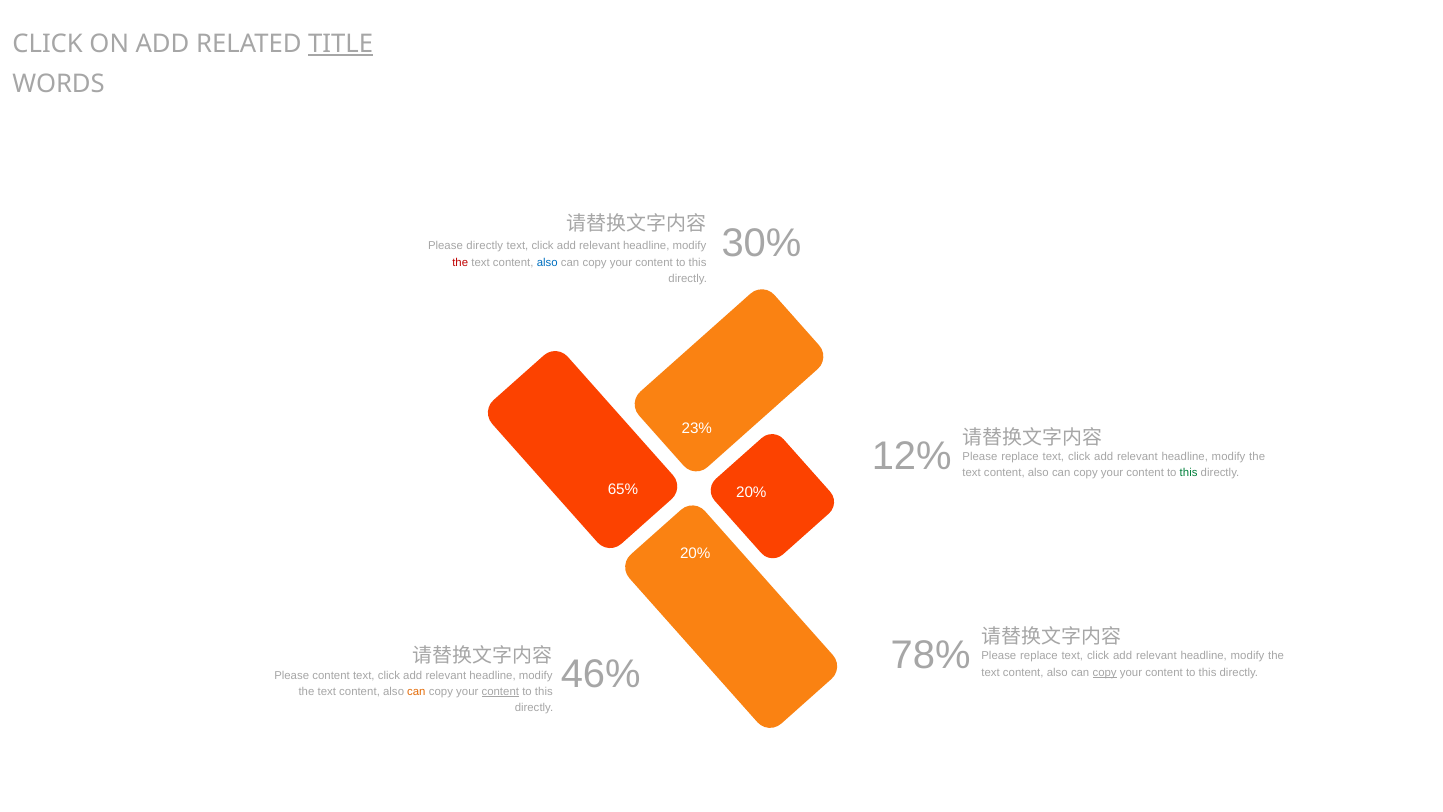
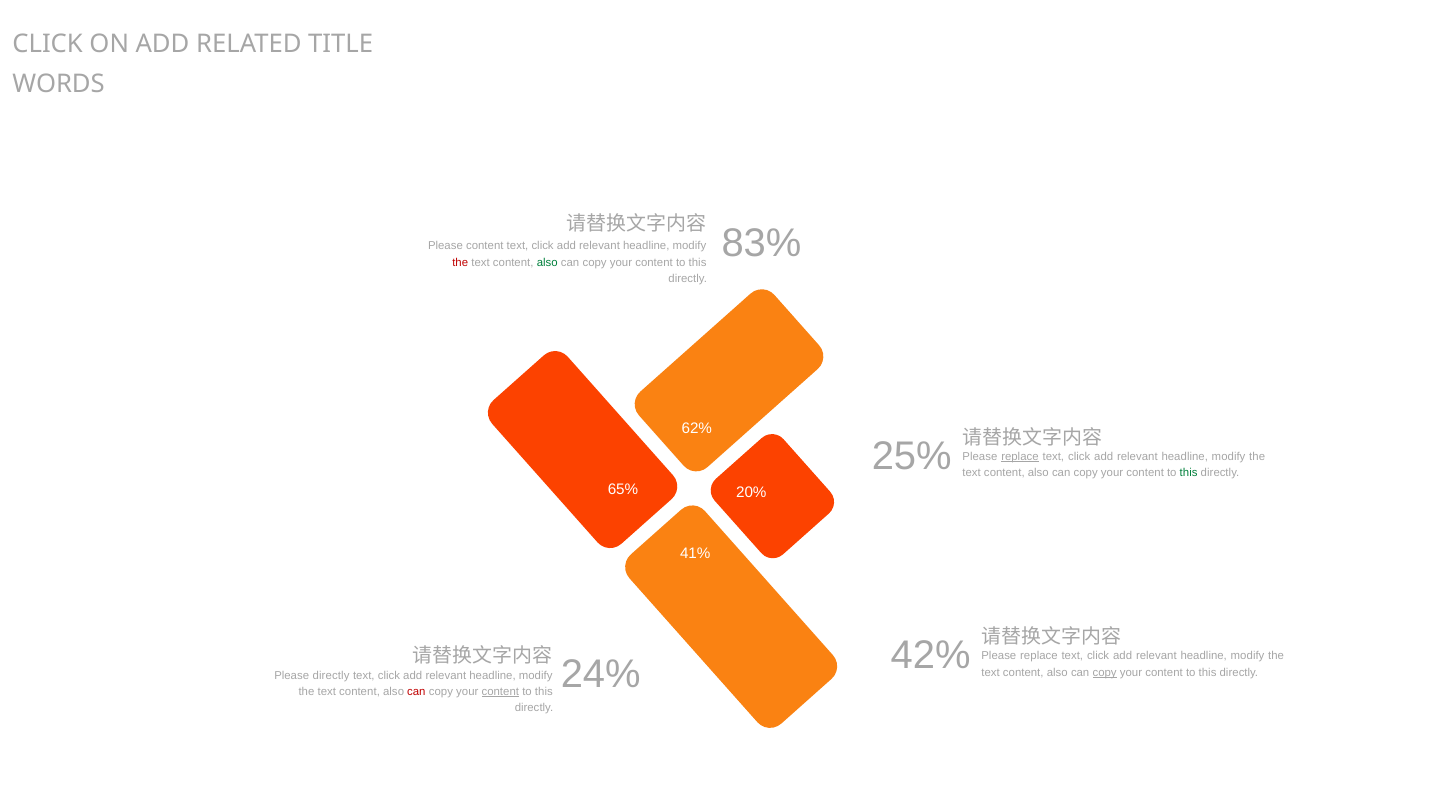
TITLE underline: present -> none (341, 44)
30%: 30% -> 83% (761, 243)
Please directly: directly -> content (485, 246)
also colour: blue -> green (547, 262)
23%: 23% -> 62% (697, 428)
12%: 12% -> 25% (912, 456)
replace underline: none -> present (1020, 456)
20%: 20% -> 41% (695, 553)
78%: 78% -> 42% (931, 655)
46%: 46% -> 24% (601, 674)
Please content: content -> directly (331, 675)
can colour: orange -> red (416, 691)
